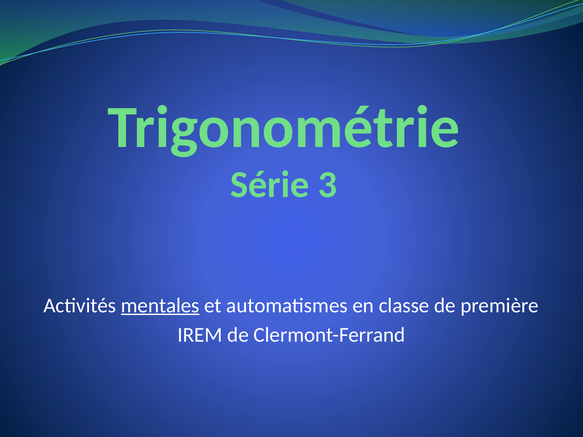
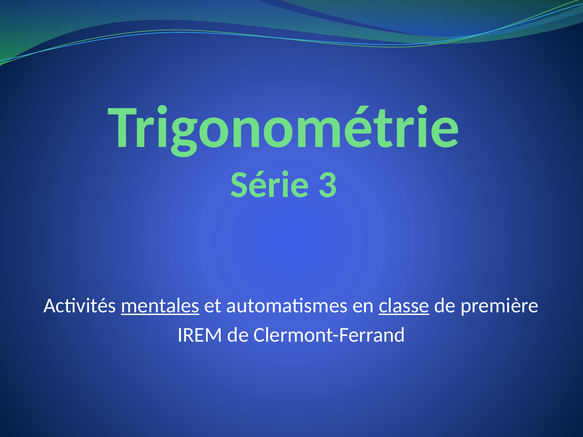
classe underline: none -> present (404, 306)
